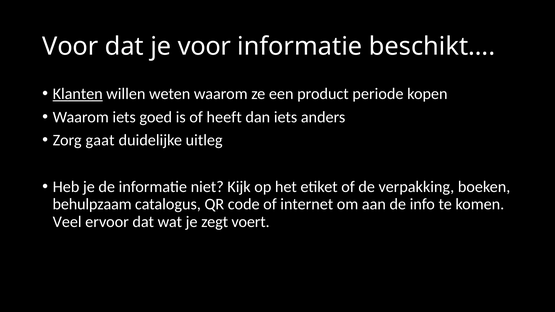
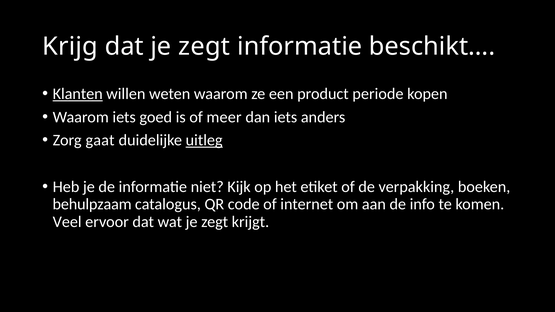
Voor: Voor -> Krijg (70, 47)
dat je voor: voor -> zegt (204, 47)
heeft: heeft -> meer (224, 117)
uitleg underline: none -> present (204, 140)
voert: voert -> krijgt (250, 222)
